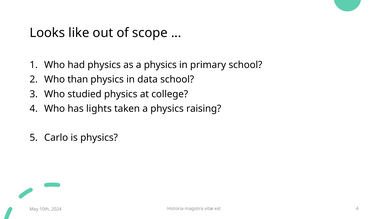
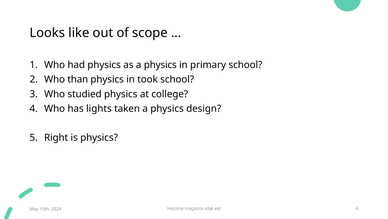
data: data -> took (148, 79)
raising: raising -> design (204, 108)
Carlo: Carlo -> Right (56, 137)
